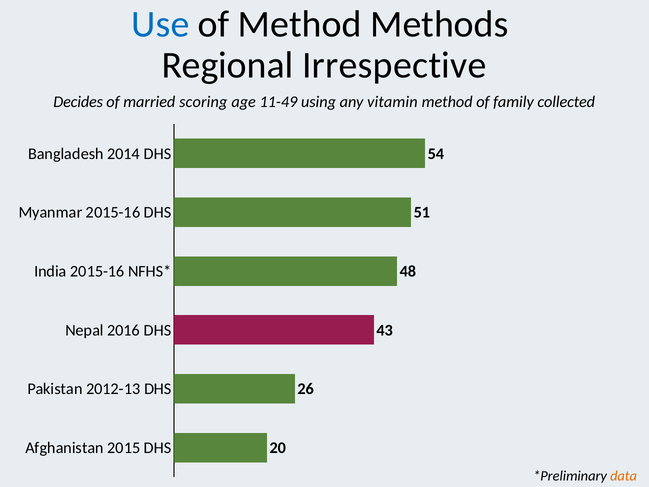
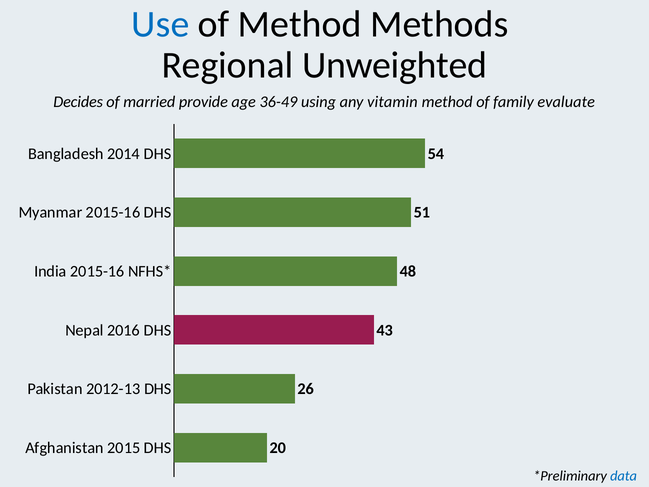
Irrespective: Irrespective -> Unweighted (395, 65)
scoring: scoring -> provide (203, 102)
11-49: 11-49 -> 36-49 (278, 102)
collected: collected -> evaluate (566, 102)
data colour: orange -> blue (624, 476)
